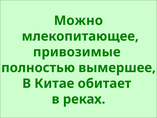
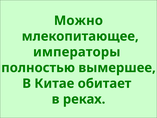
привозимые: привозимые -> императоры (77, 52)
